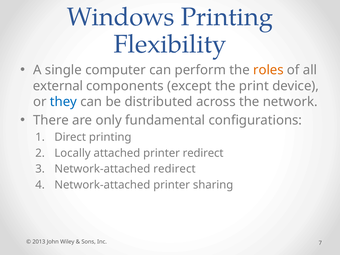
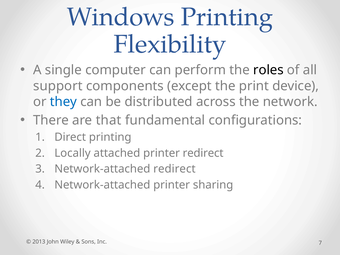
roles colour: orange -> black (268, 70)
external: external -> support (58, 86)
only: only -> that (109, 120)
